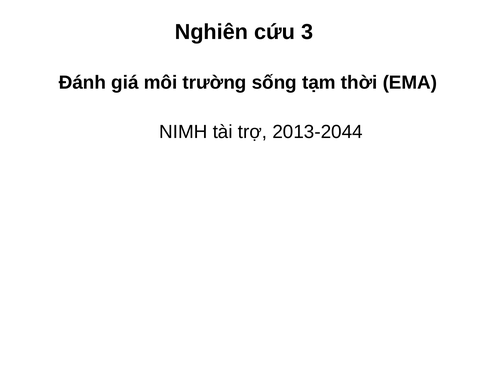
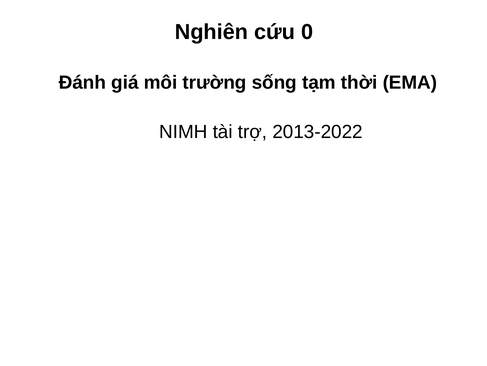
3: 3 -> 0 (307, 32)
2013-2044: 2013-2044 -> 2013-2022 (318, 132)
